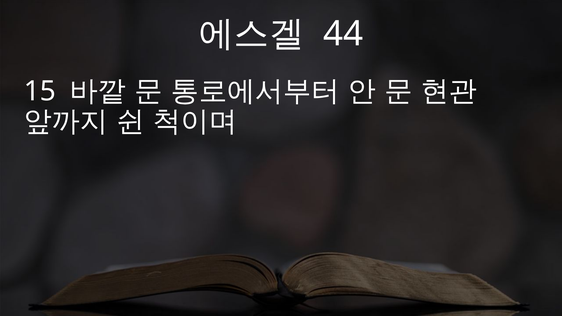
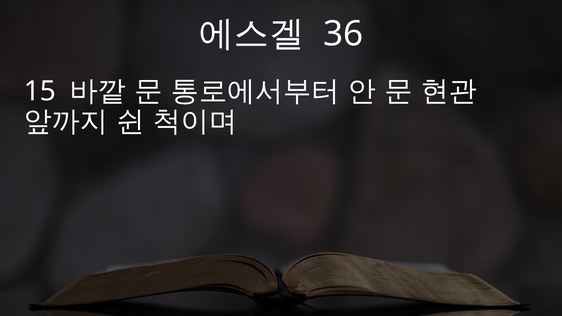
44: 44 -> 36 (343, 34)
